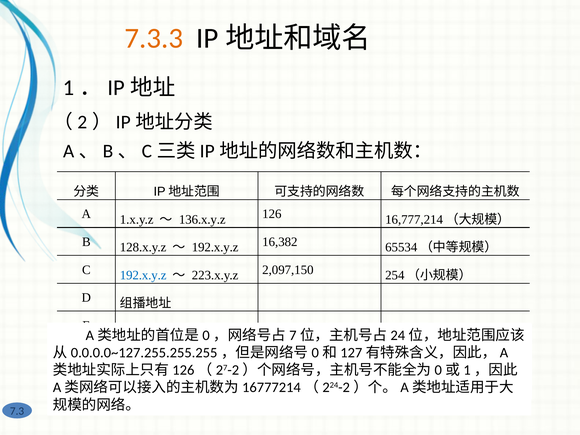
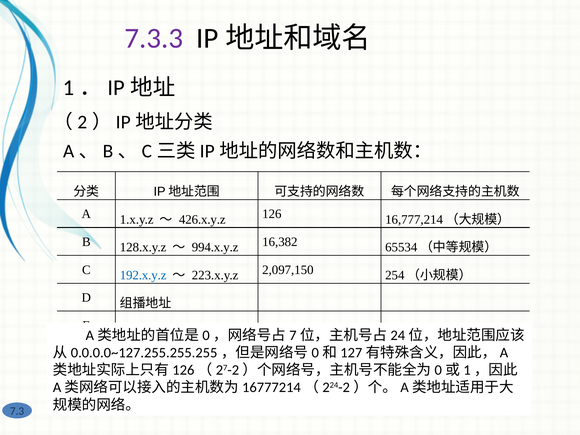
7.3.3 colour: orange -> purple (154, 38)
136.x.y.z: 136.x.y.z -> 426.x.y.z (202, 220)
192.x.y.z: 192.x.y.z -> 994.x.y.z (215, 247)
